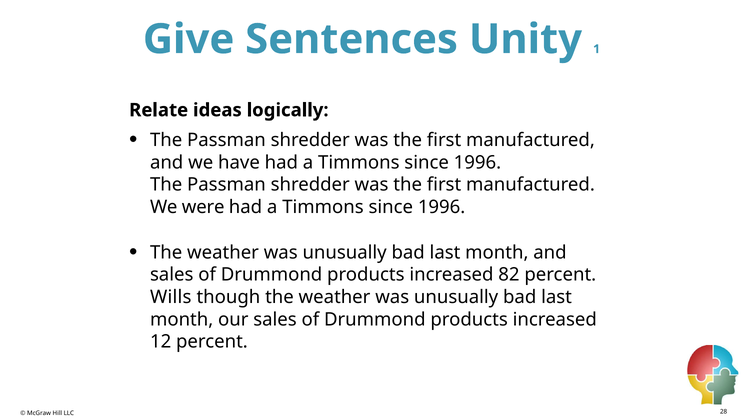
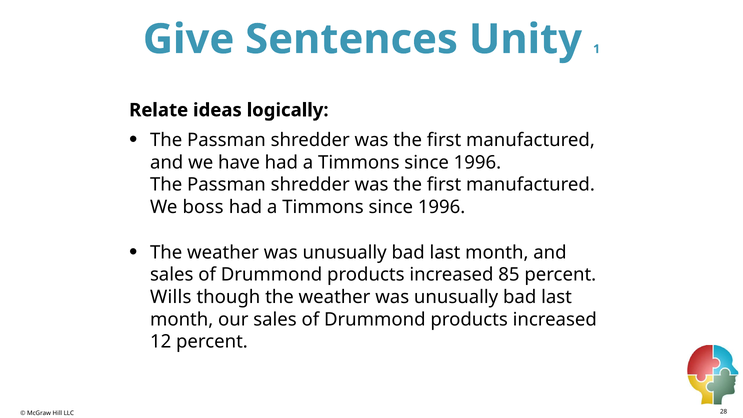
were: were -> boss (203, 207)
82: 82 -> 85 (509, 275)
